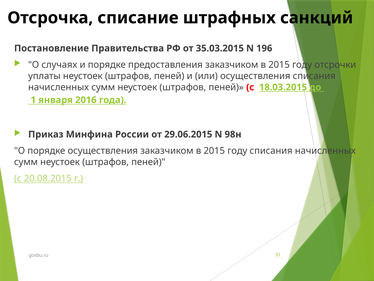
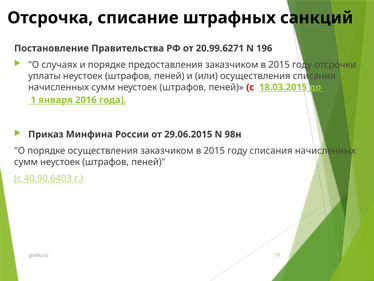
35.03.2015: 35.03.2015 -> 20.99.6271 (220, 48)
20.08.2015: 20.08.2015 -> 40.90.6403 (48, 178)
